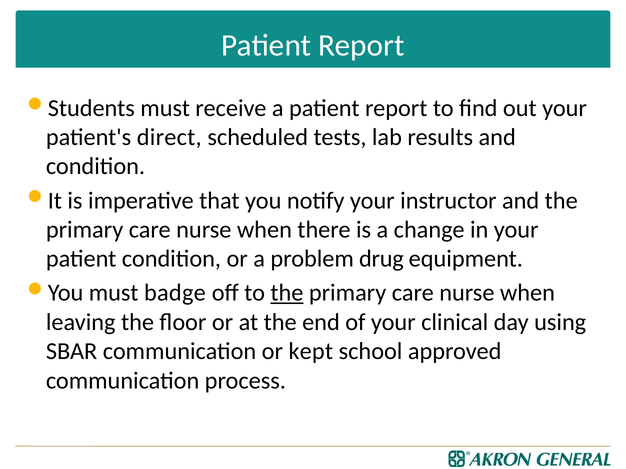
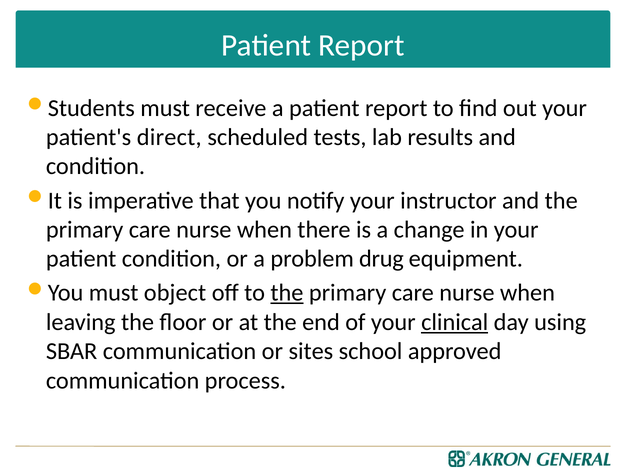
badge: badge -> object (175, 293)
clinical underline: none -> present (455, 322)
kept: kept -> sites (311, 352)
